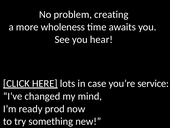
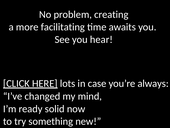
wholeness: wholeness -> facilitating (63, 27)
service: service -> always (153, 83)
prod: prod -> solid (55, 108)
